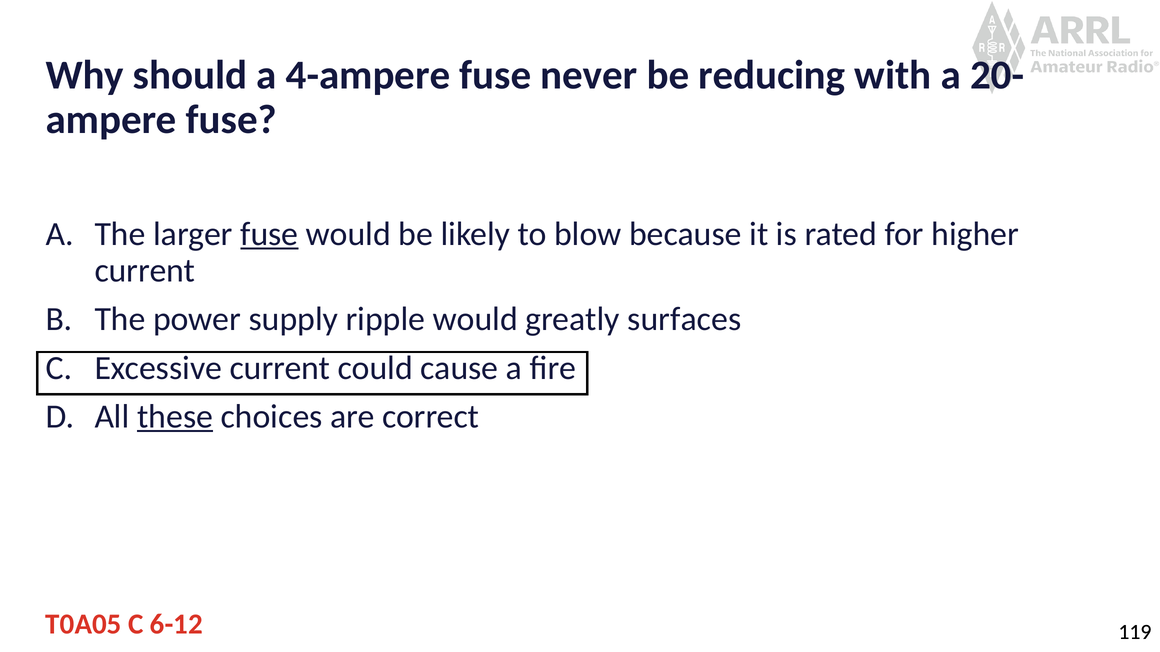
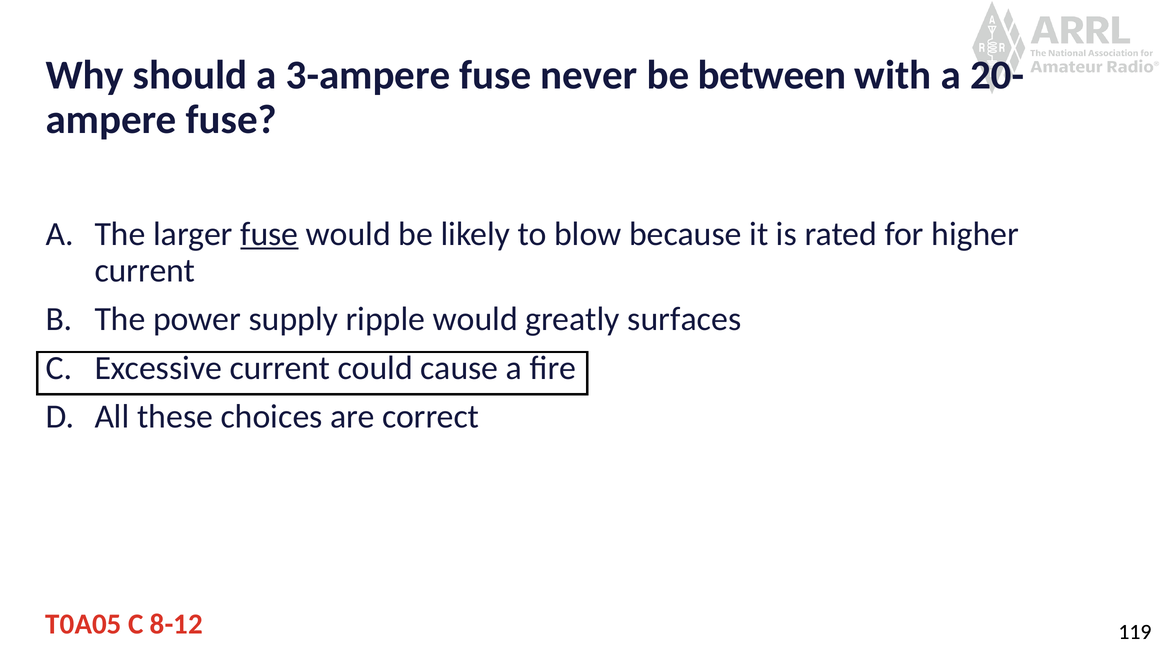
4-ampere: 4-ampere -> 3-ampere (368, 75)
reducing: reducing -> between (772, 75)
these underline: present -> none (175, 417)
6-12: 6-12 -> 8-12 (176, 625)
